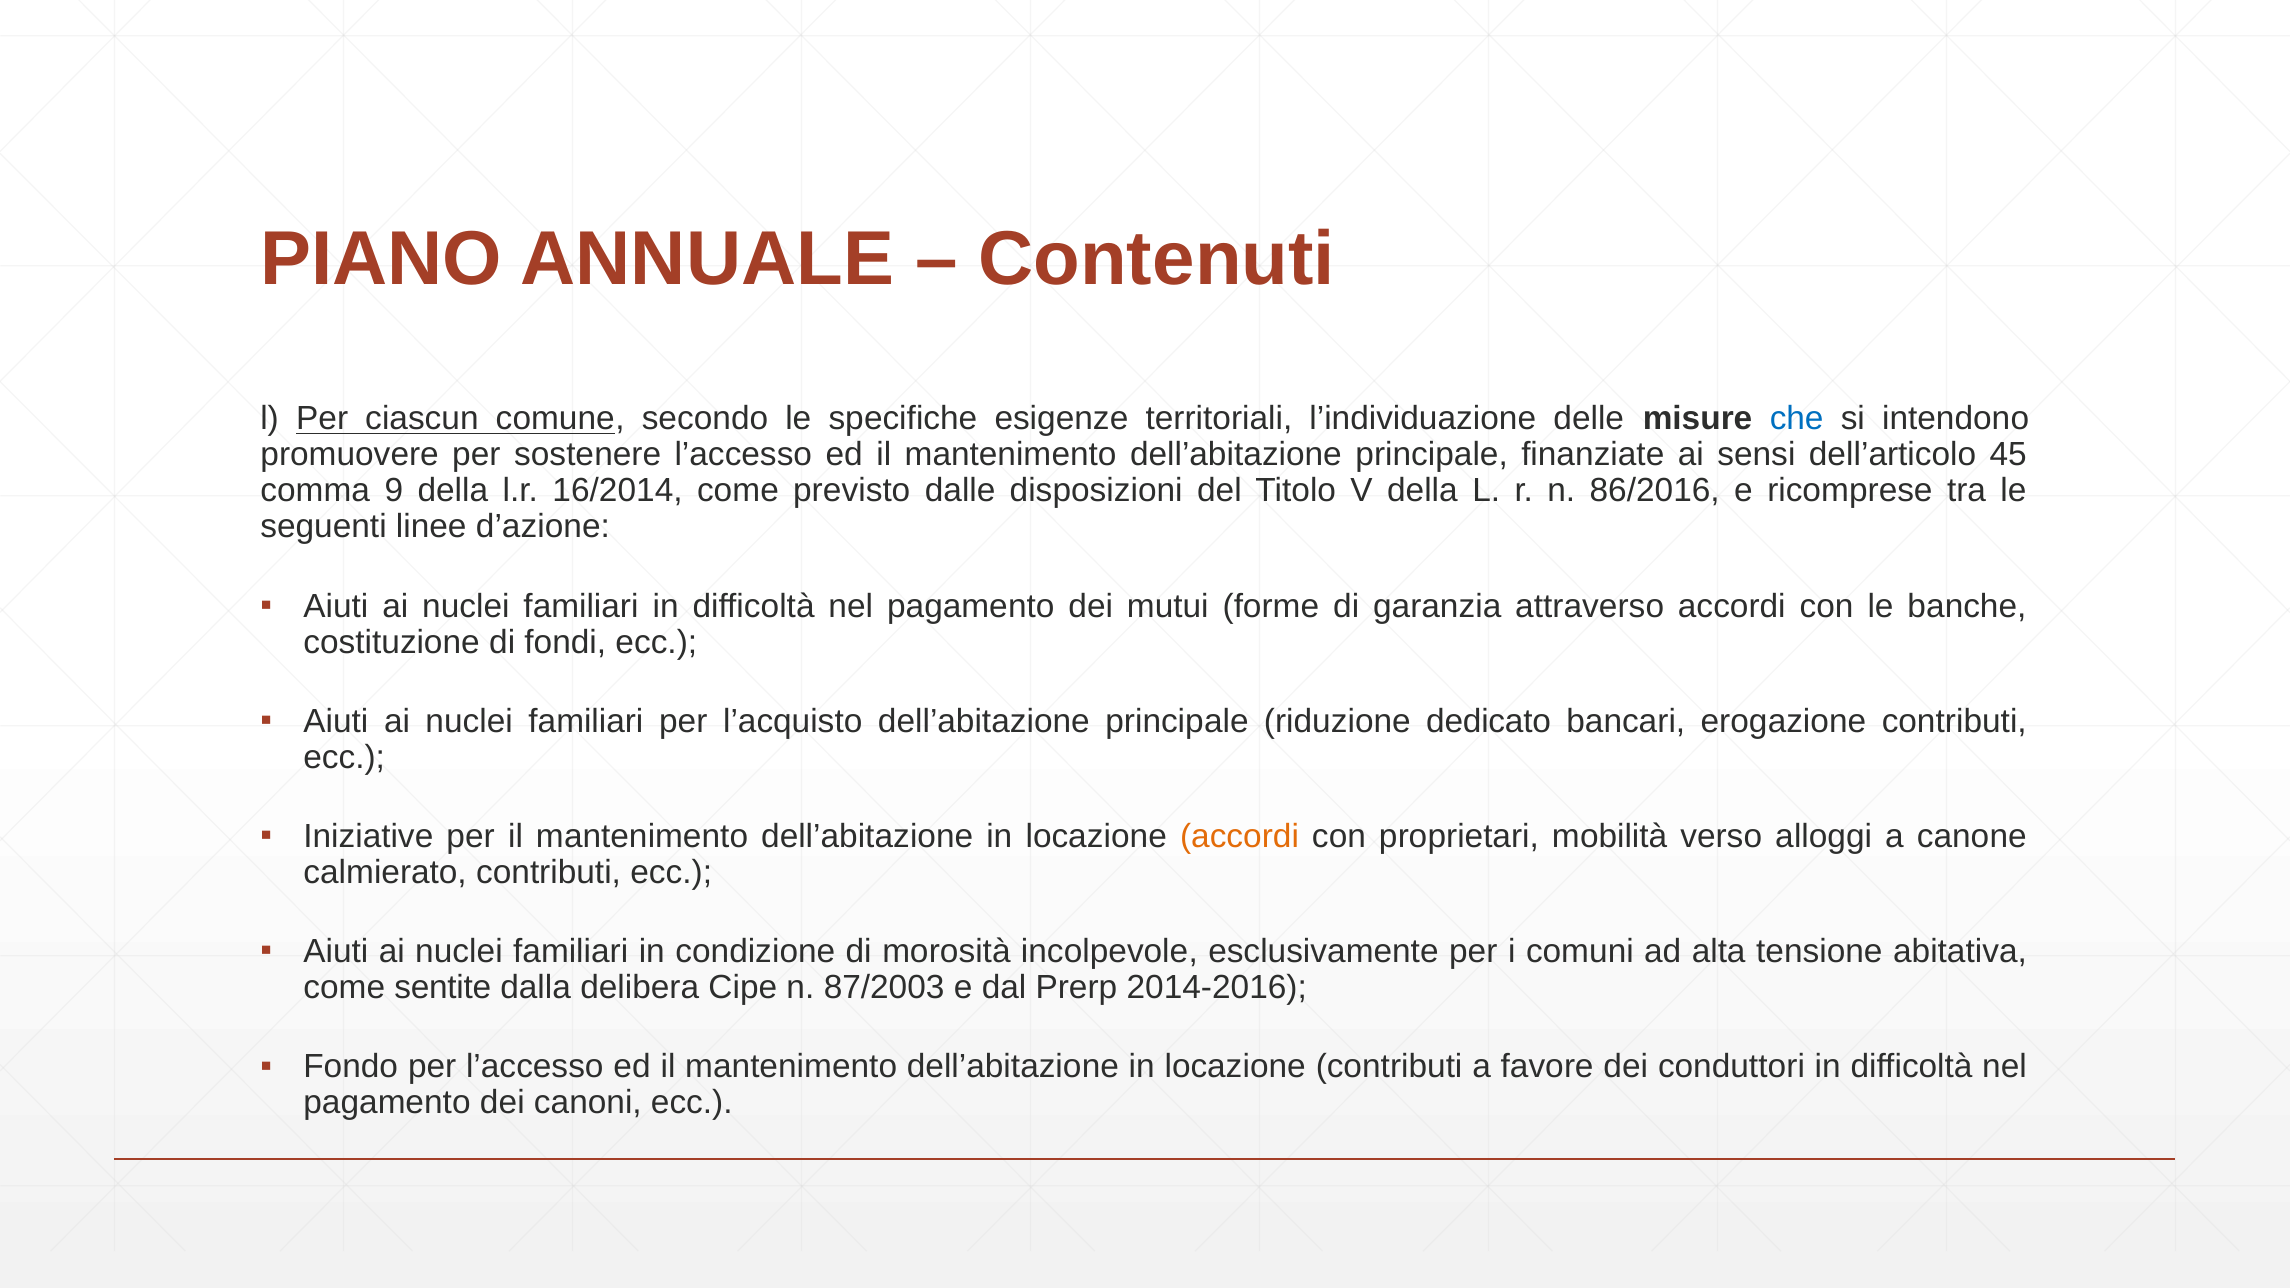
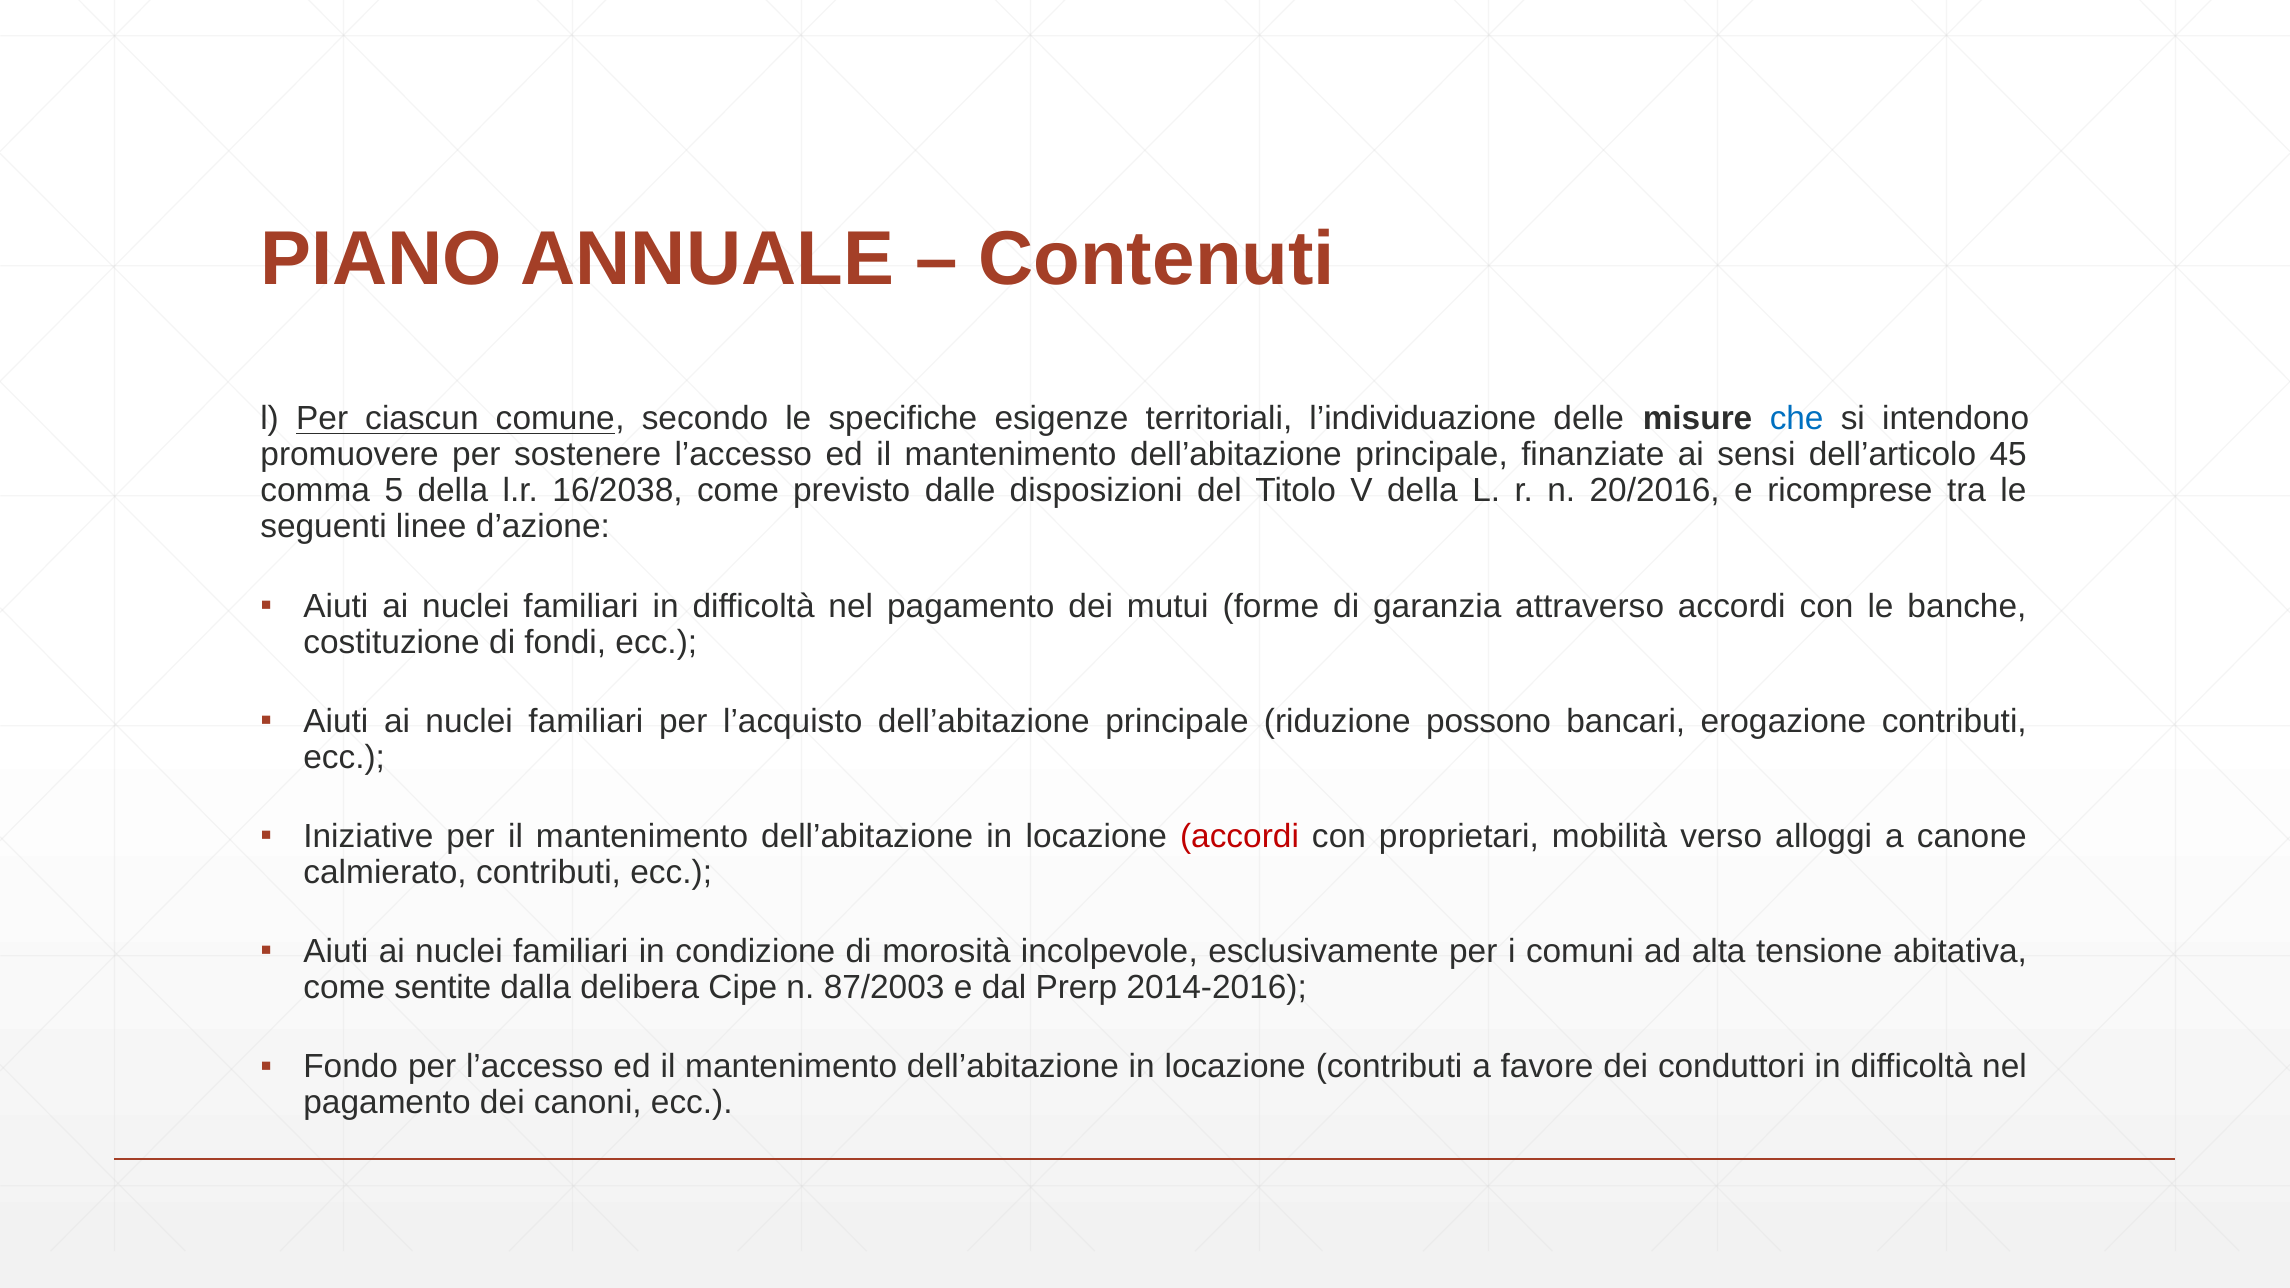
9: 9 -> 5 (394, 491)
16/2014: 16/2014 -> 16/2038 (618, 491)
86/2016: 86/2016 -> 20/2016 (1655, 491)
dedicato: dedicato -> possono (1489, 721)
accordi colour: orange -> red (1239, 836)
